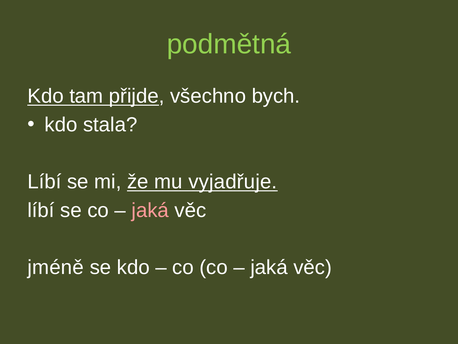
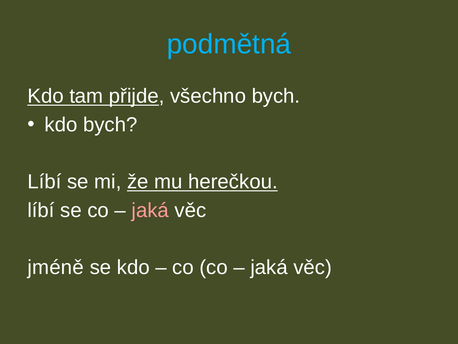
podmětná colour: light green -> light blue (229, 44)
kdo stala: stala -> bych (110, 125)
vyjadřuje: vyjadřuje -> herečkou (233, 182)
